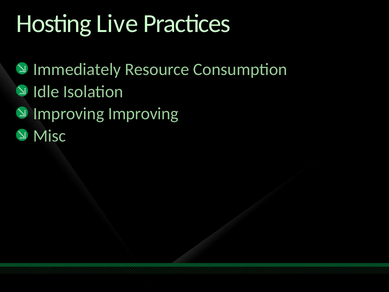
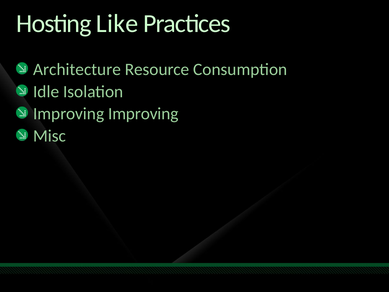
Live: Live -> Like (117, 24)
Immediately: Immediately -> Architecture (77, 69)
